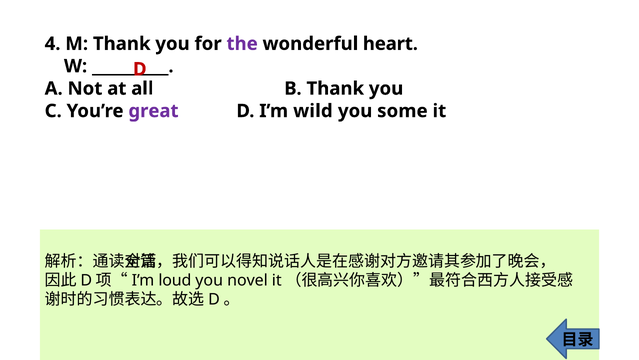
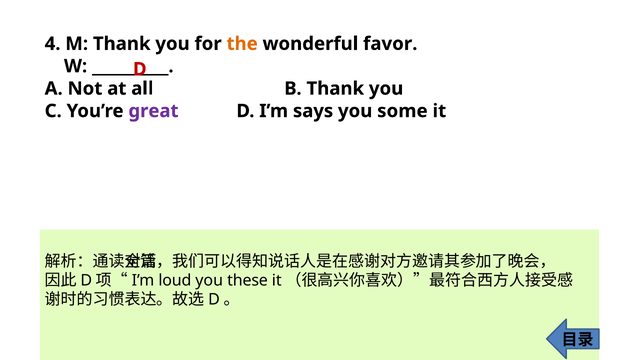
the colour: purple -> orange (242, 44)
heart: heart -> favor (390, 44)
wild: wild -> says (313, 111)
novel: novel -> these (248, 280)
